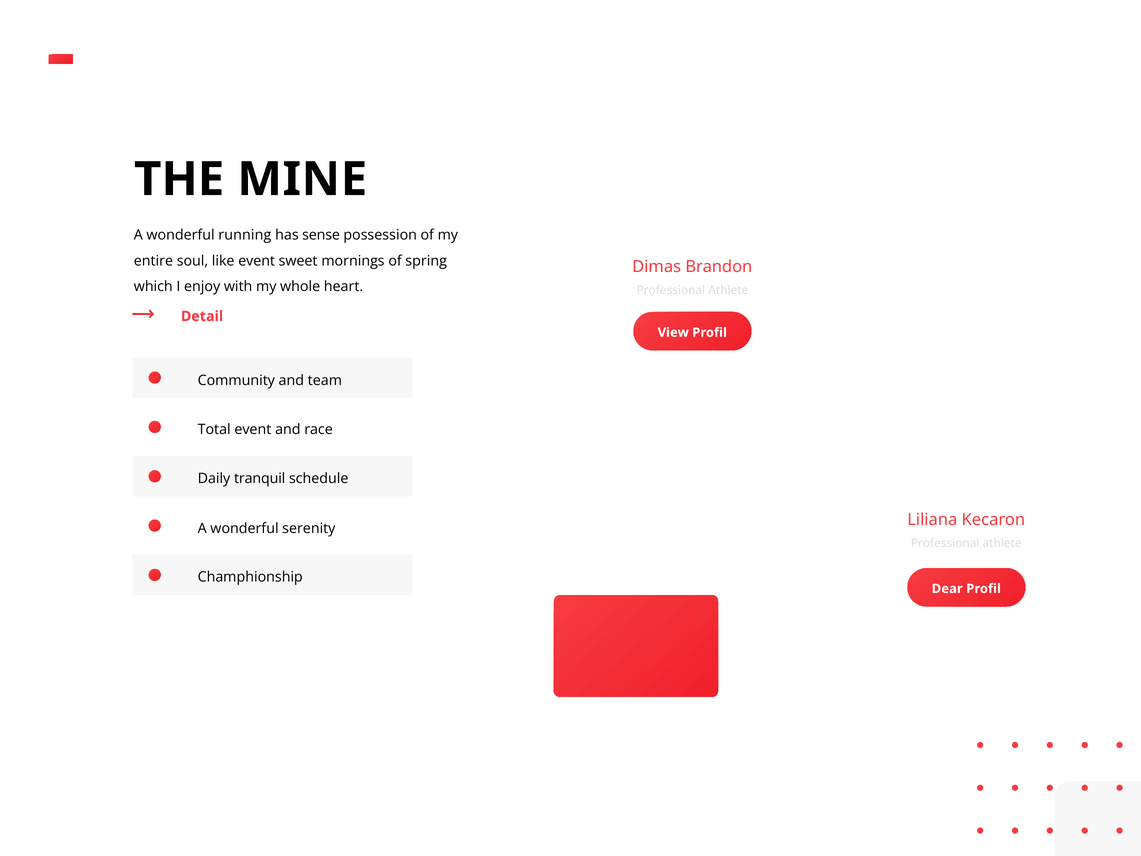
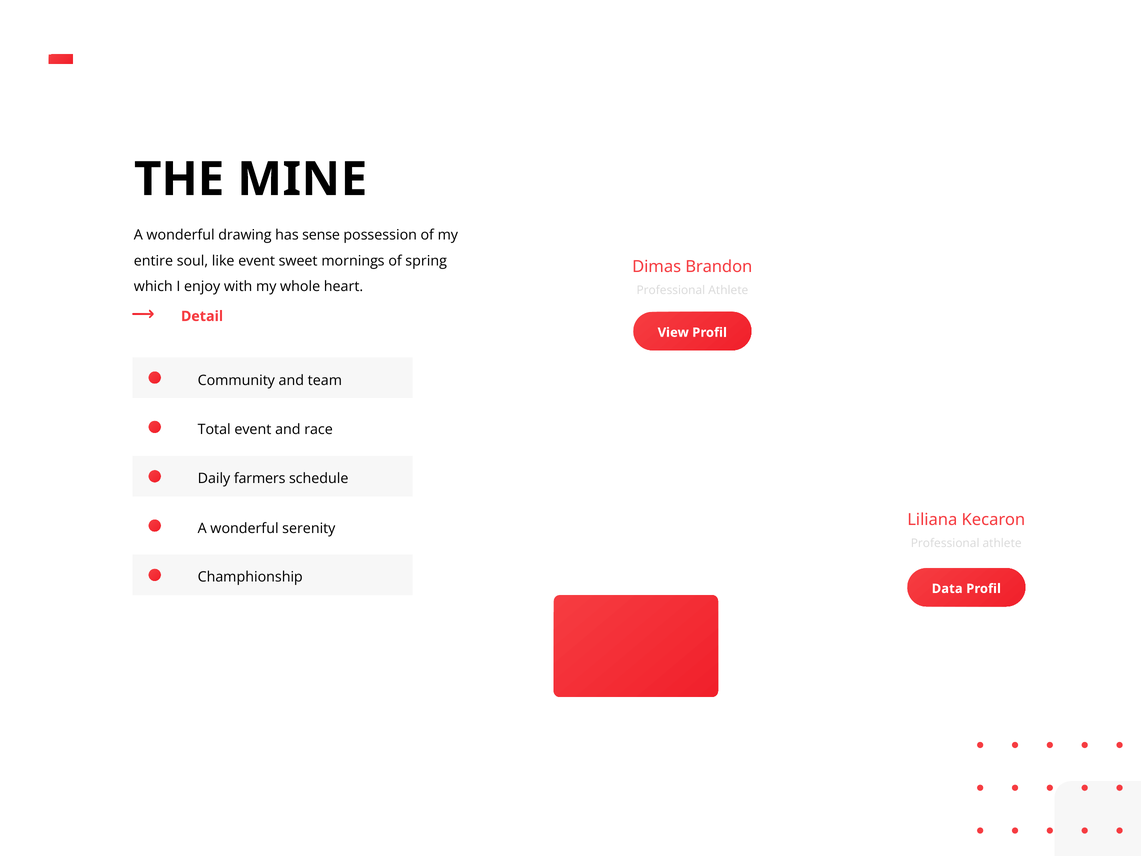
running: running -> drawing (245, 235)
tranquil: tranquil -> farmers (260, 479)
Dear: Dear -> Data (947, 589)
